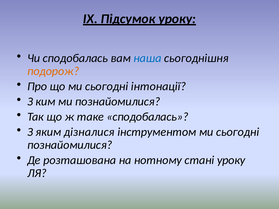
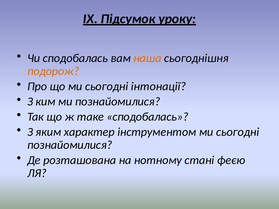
наша colour: blue -> orange (147, 58)
дізналися: дізналися -> характер (89, 132)
стані уроку: уроку -> феєю (231, 160)
